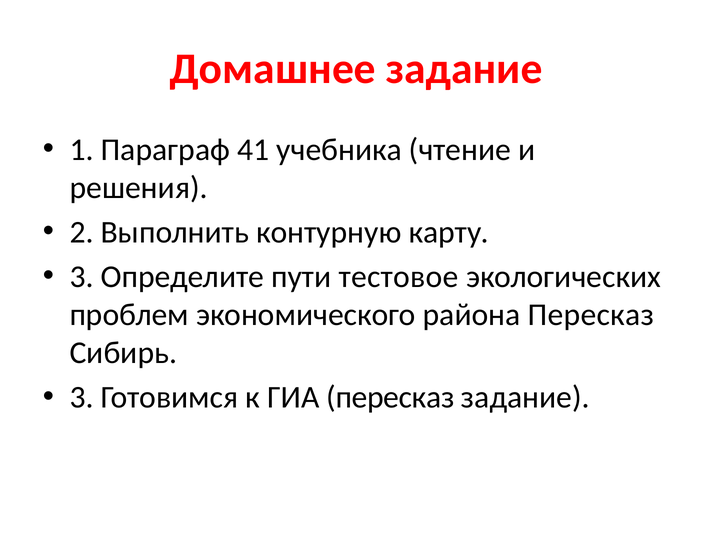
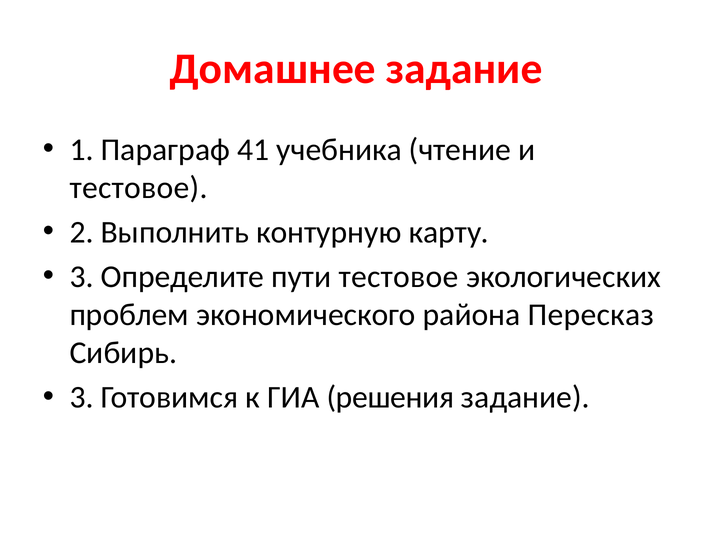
решения: решения -> тестовое (139, 188)
ГИА пересказ: пересказ -> решения (390, 397)
